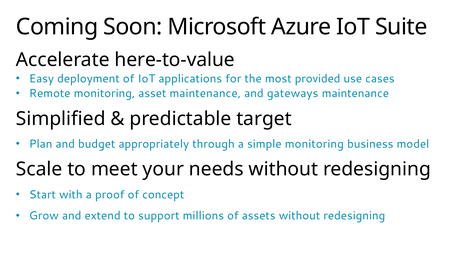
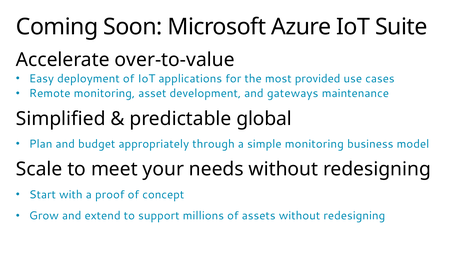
here-to-value: here-to-value -> over-to-value (175, 60)
asset maintenance: maintenance -> development (205, 94)
target: target -> global (264, 119)
